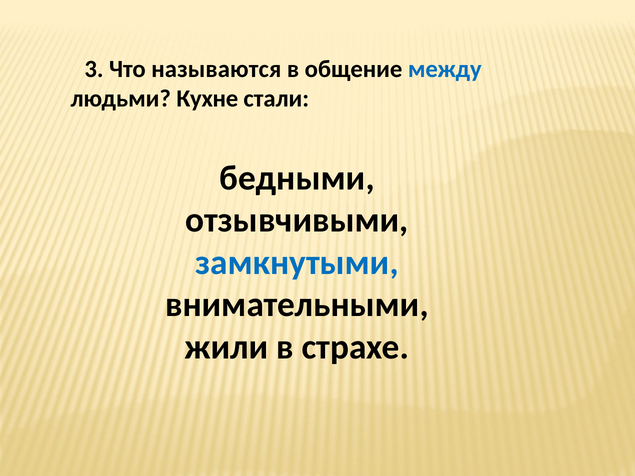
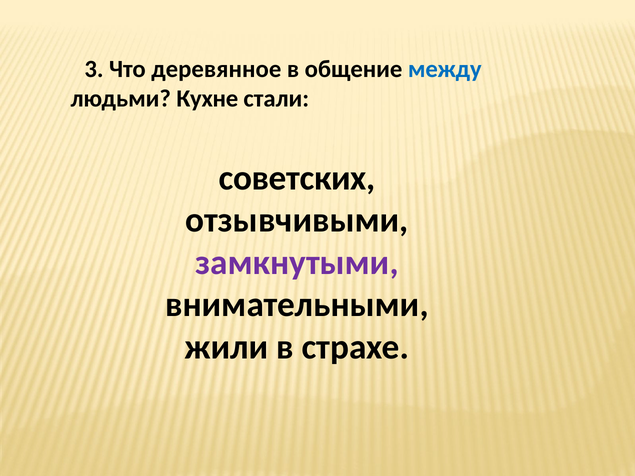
называются: называются -> деревянное (216, 69)
бедными: бедными -> советских (297, 178)
замкнутыми colour: blue -> purple (297, 263)
